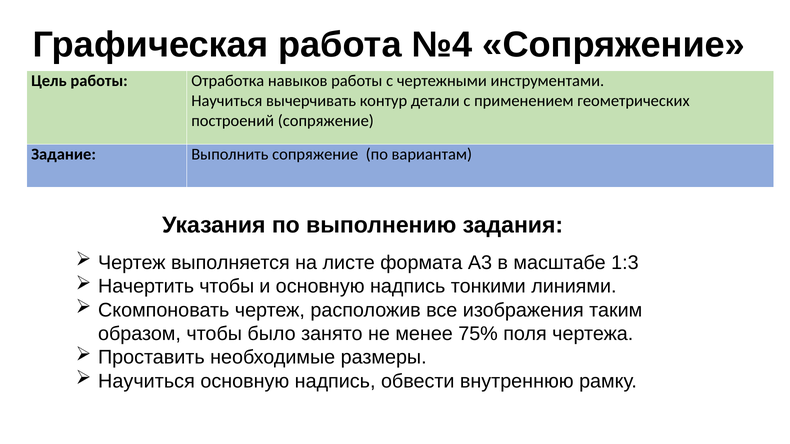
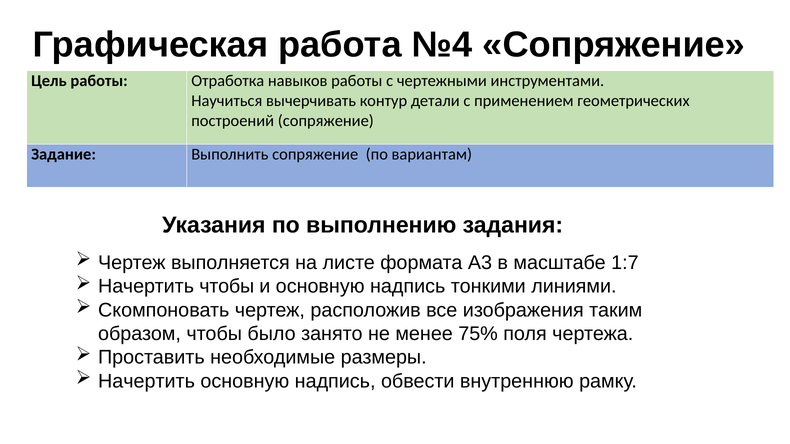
1:3: 1:3 -> 1:7 (625, 263)
Научиться: Научиться -> Начертить (147, 381)
